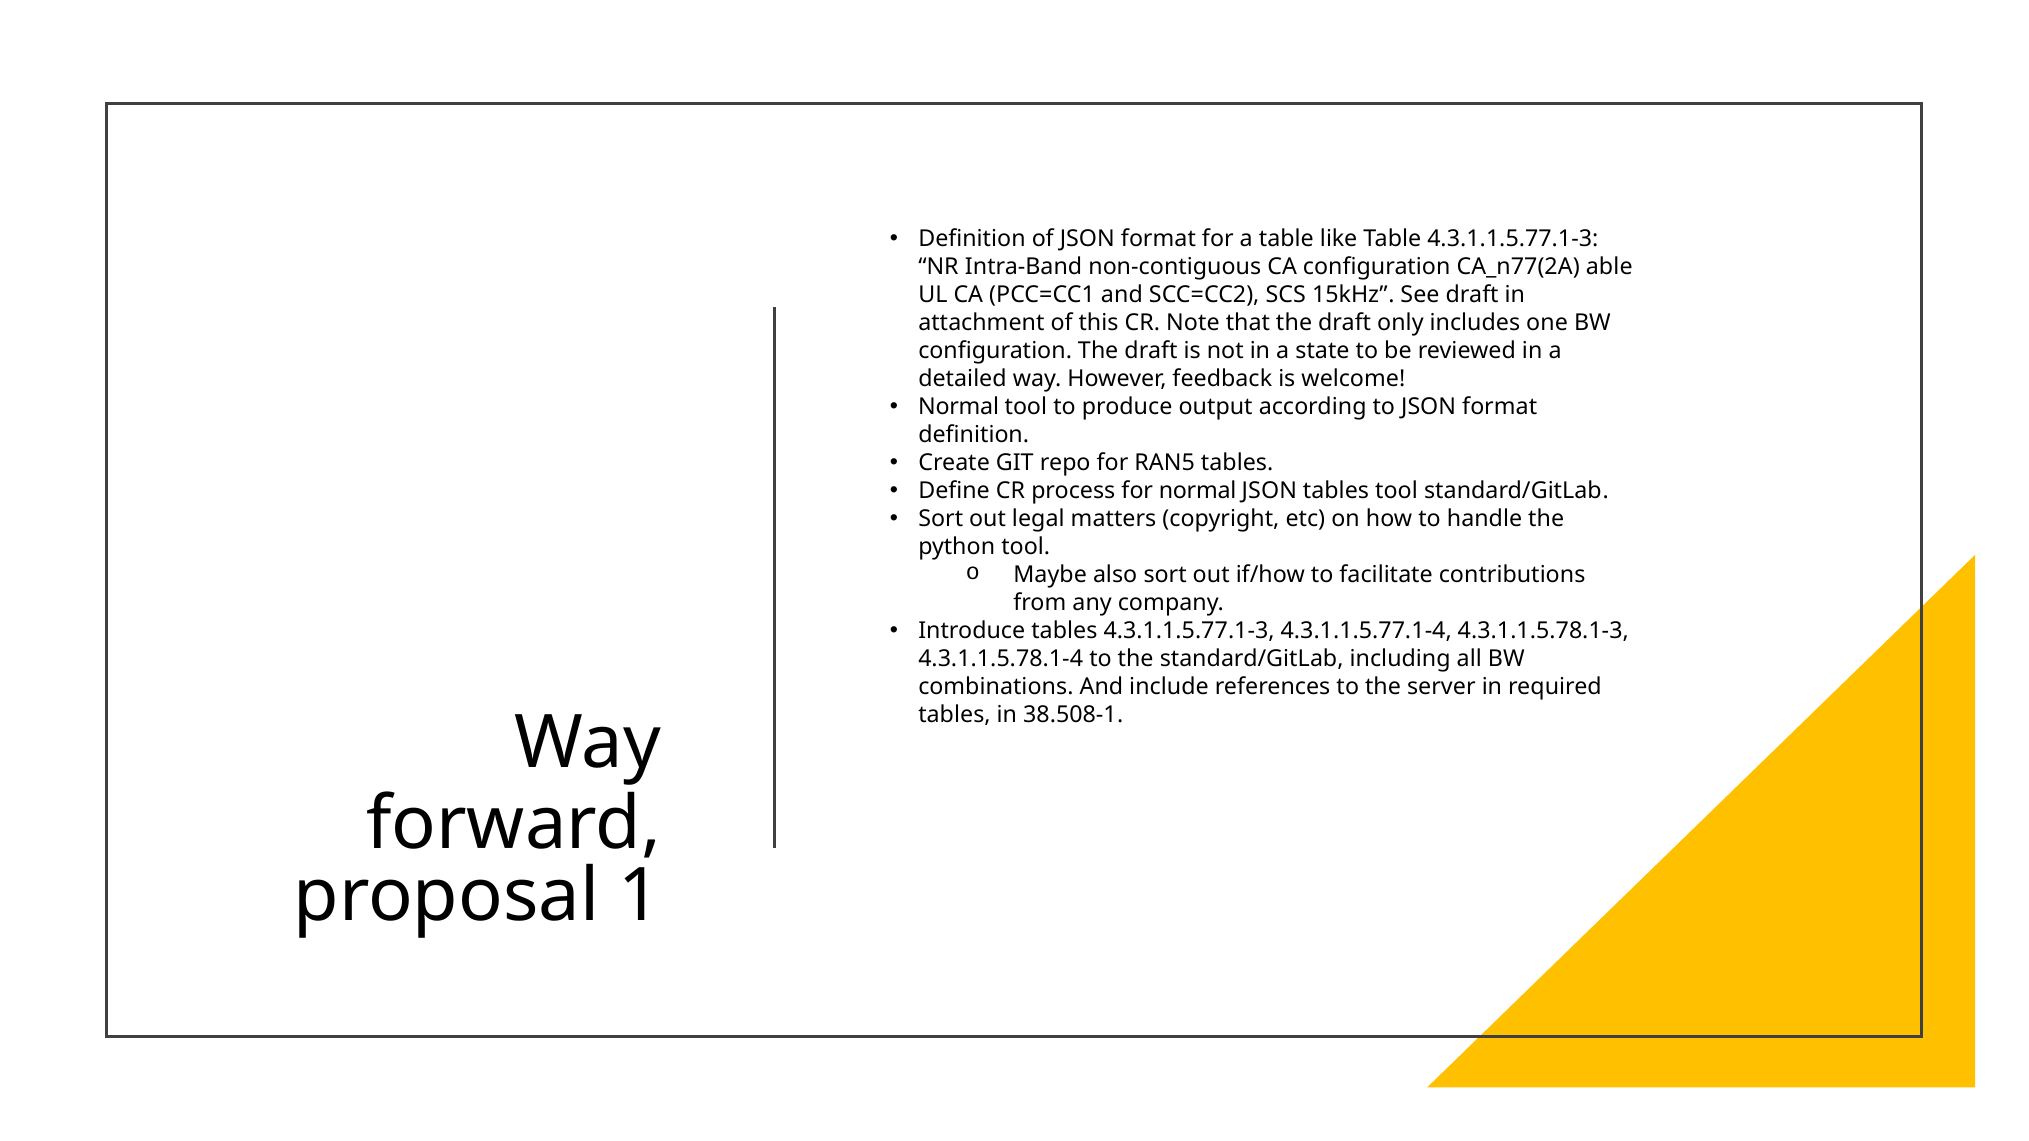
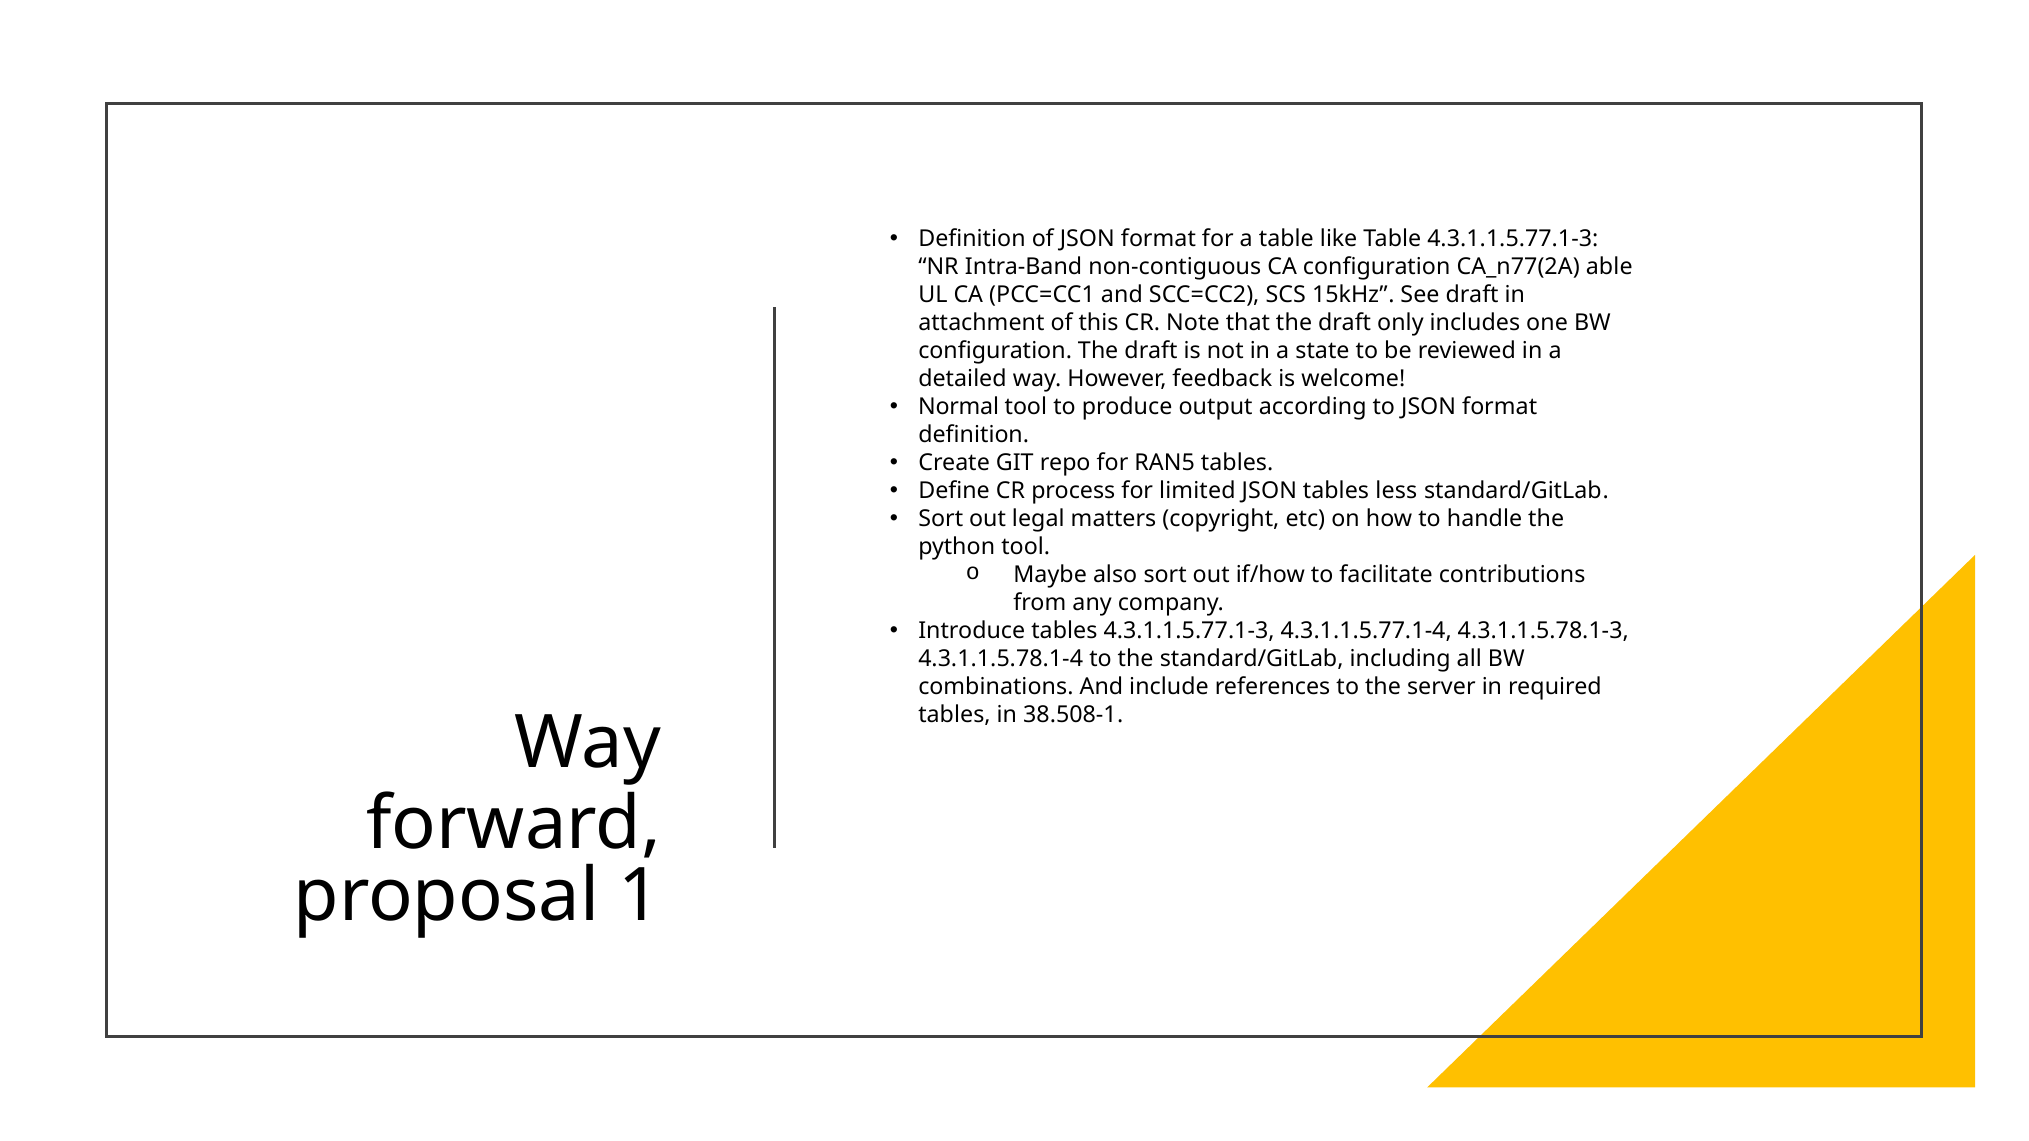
for normal: normal -> limited (1197, 491)
tables tool: tool -> less (1396, 491)
